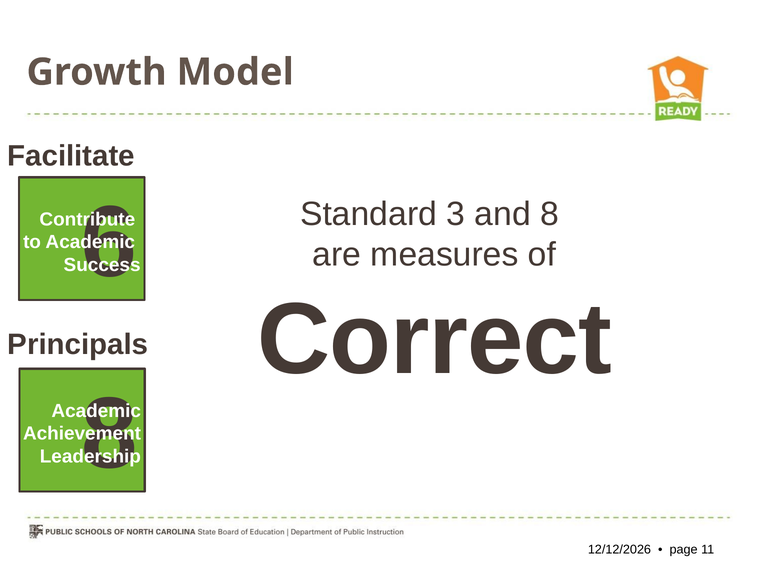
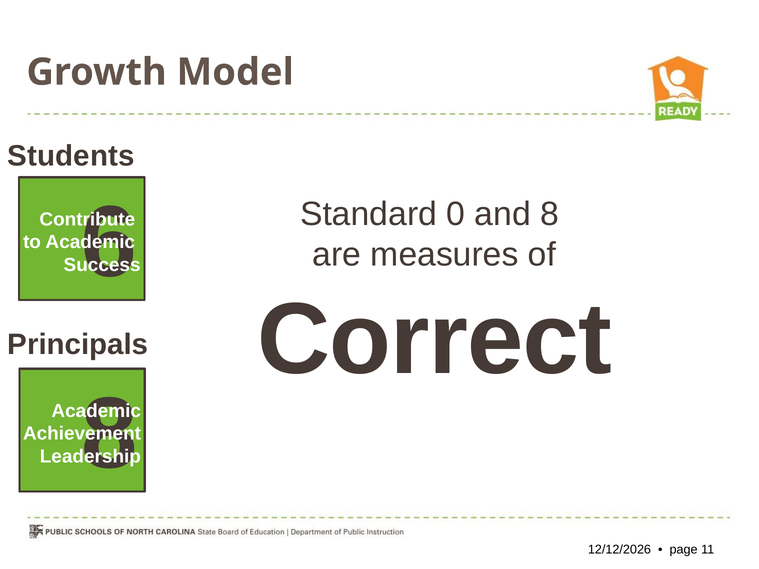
Facilitate: Facilitate -> Students (71, 156)
3: 3 -> 0 (456, 214)
